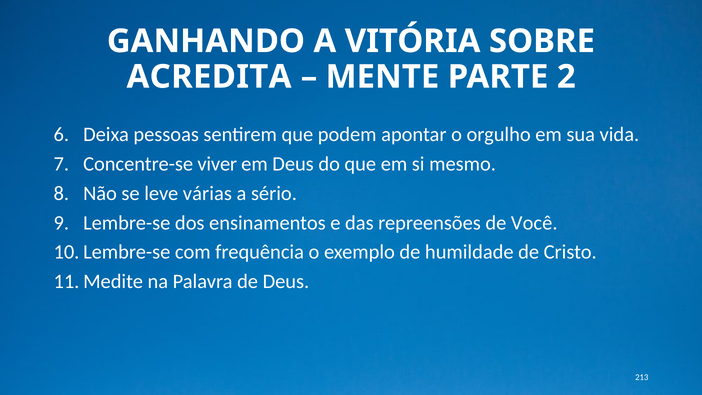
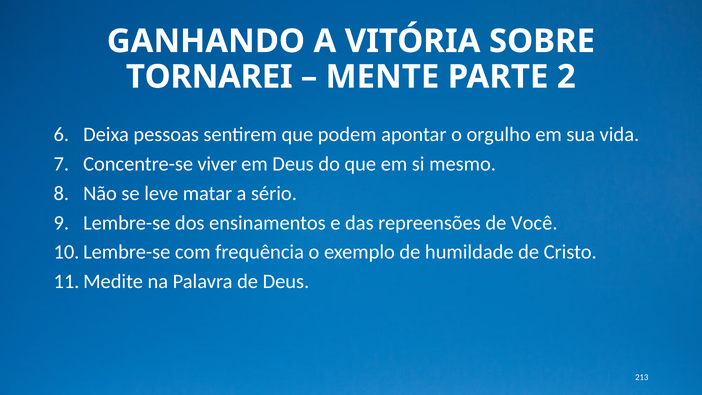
ACREDITA: ACREDITA -> TORNAREI (209, 77)
várias: várias -> matar (207, 193)
